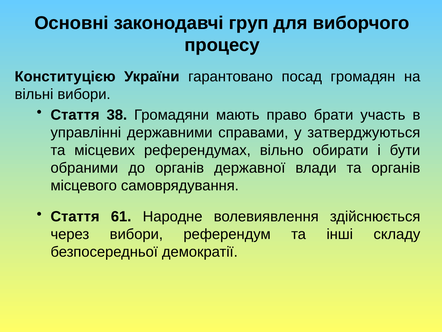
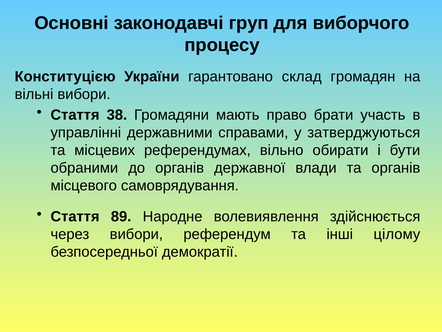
посад: посад -> склад (302, 76)
61: 61 -> 89 (121, 216)
складу: складу -> цілому (397, 234)
